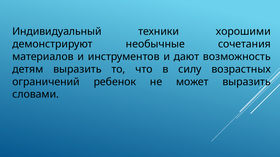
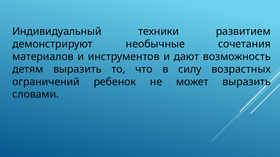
хорошими: хорошими -> развитием (243, 32)
